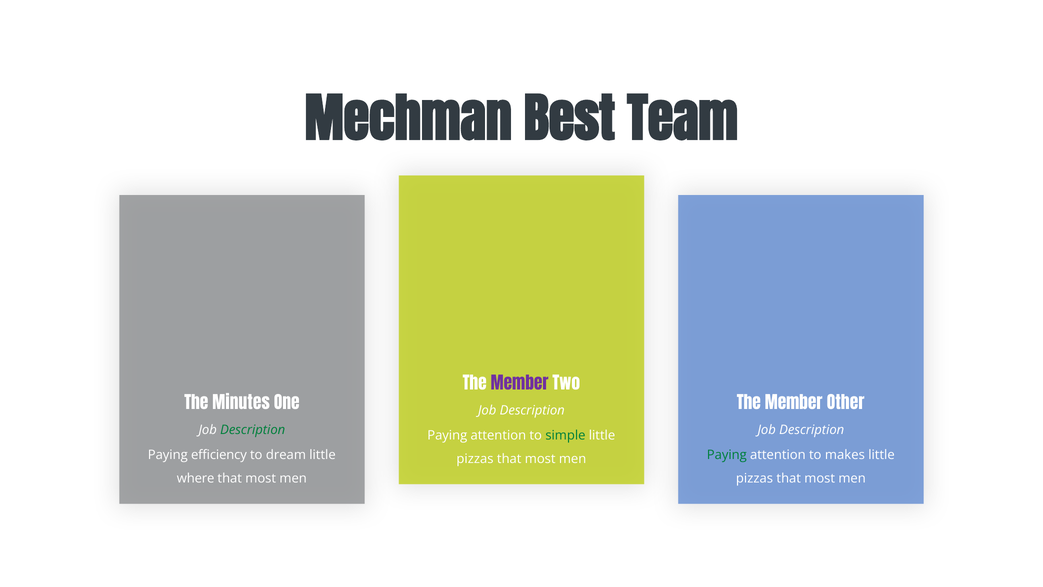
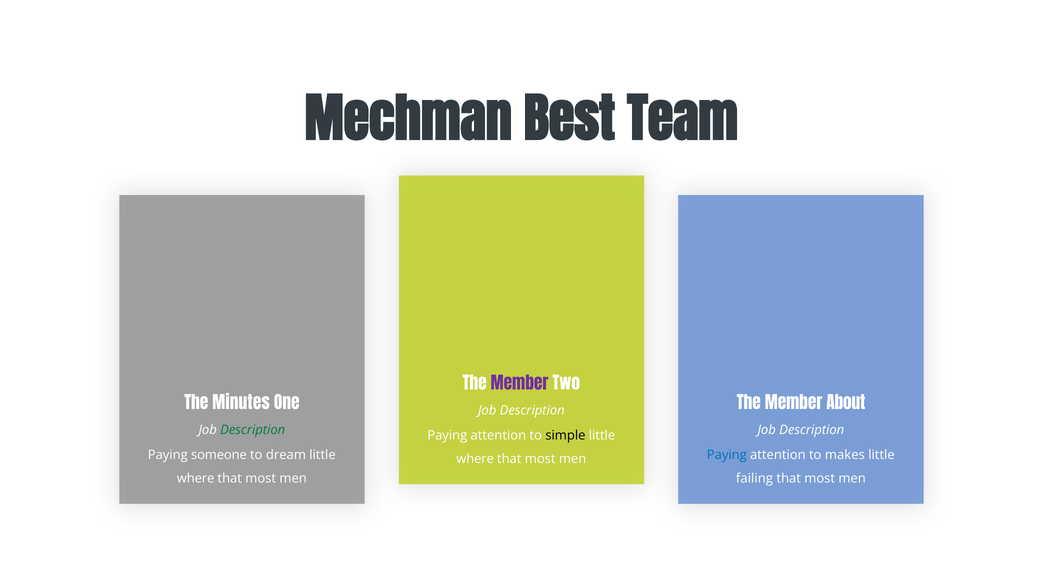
Other: Other -> About (846, 403)
simple colour: green -> black (565, 435)
efficiency: efficiency -> someone (219, 455)
Paying colour: green -> blue (727, 455)
pizzas: pizzas -> where (475, 459)
pizzas: pizzas -> failing (754, 478)
